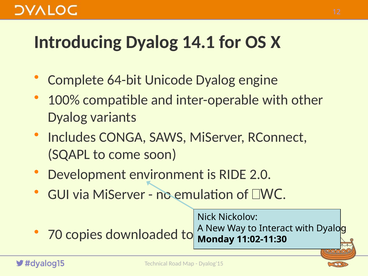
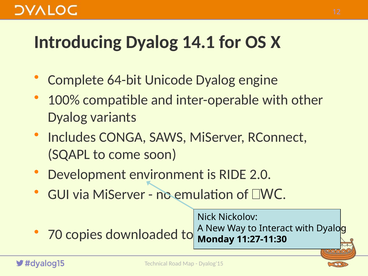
11:02-11:30: 11:02-11:30 -> 11:27-11:30 (262, 239)
